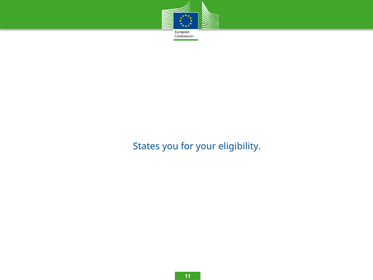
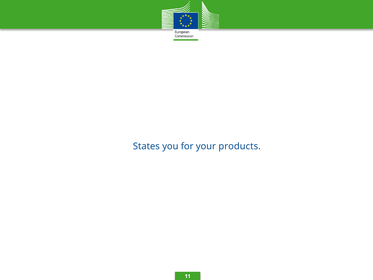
eligibility: eligibility -> products (240, 146)
